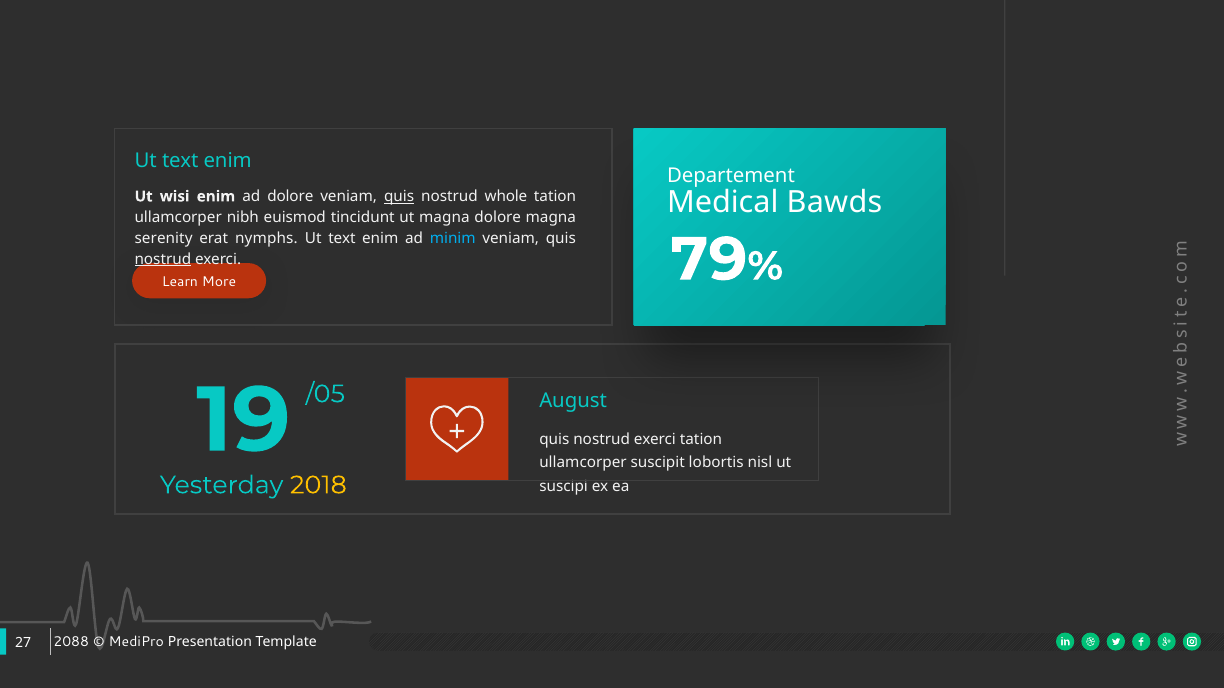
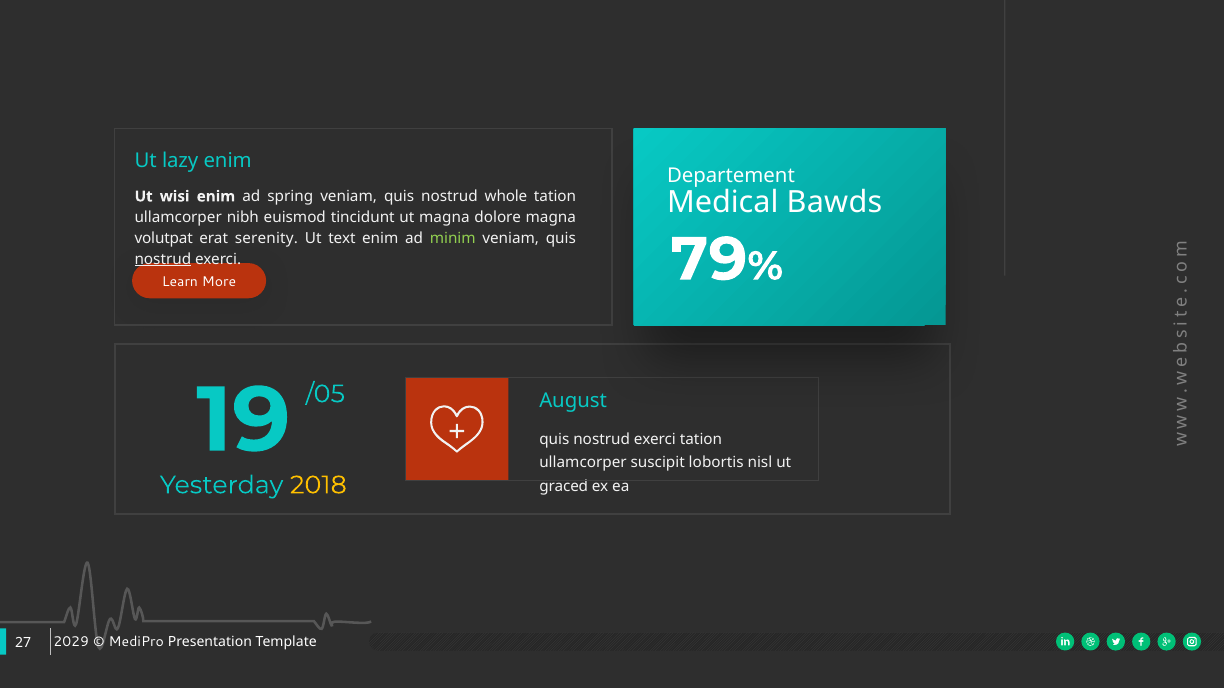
text: text -> lazy (180, 161)
ad dolore: dolore -> spring (290, 197)
quis underline: present -> none (399, 197)
serenity: serenity -> volutpat (164, 238)
nymphs: nymphs -> serenity (266, 238)
minim colour: light blue -> light green (453, 238)
suscipi: suscipi -> graced (564, 487)
2088: 2088 -> 2029 (71, 643)
